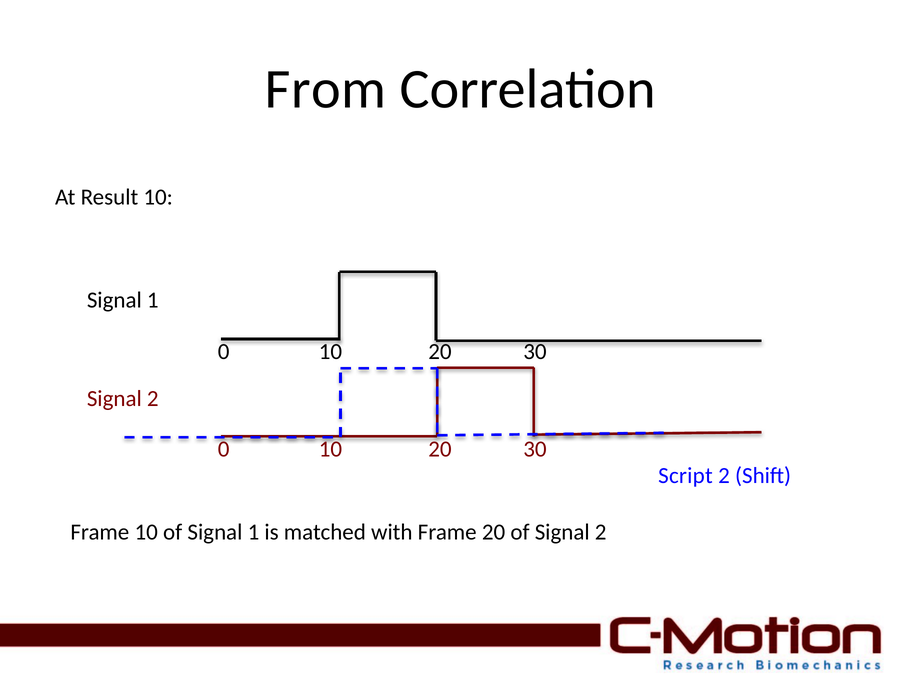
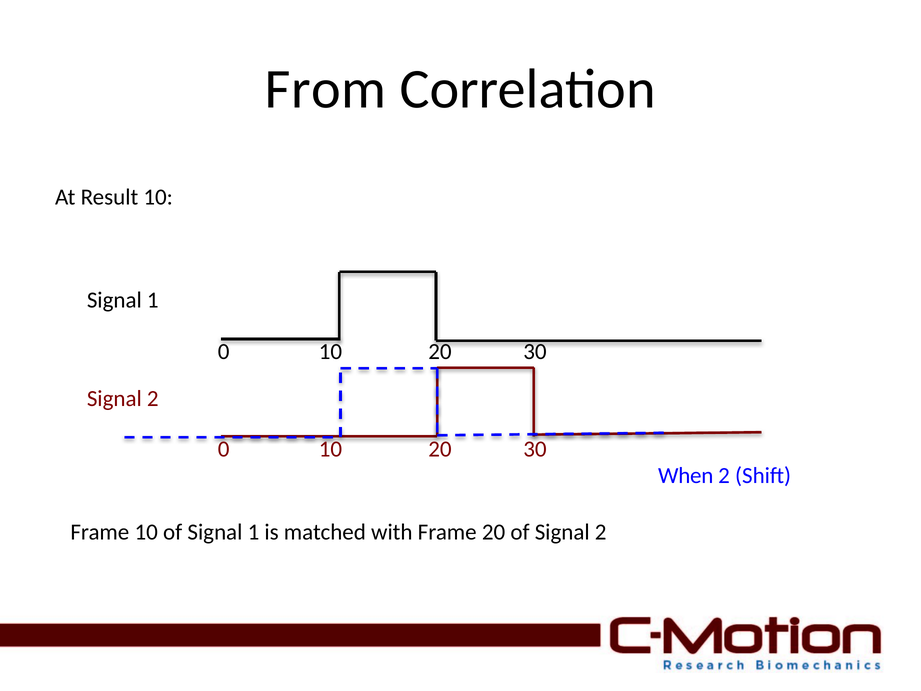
Script: Script -> When (686, 476)
